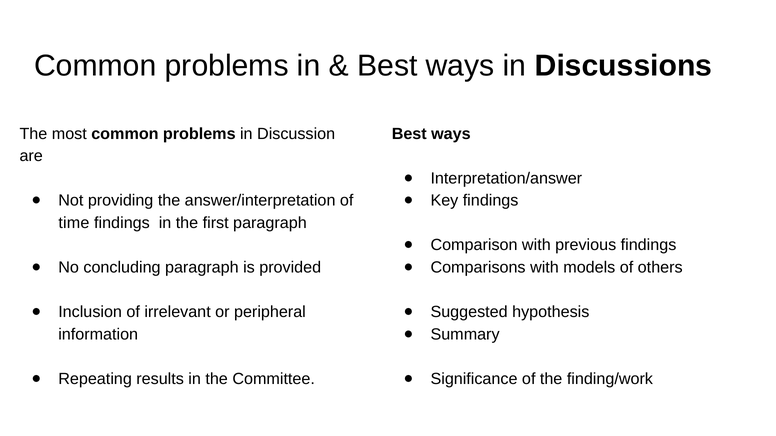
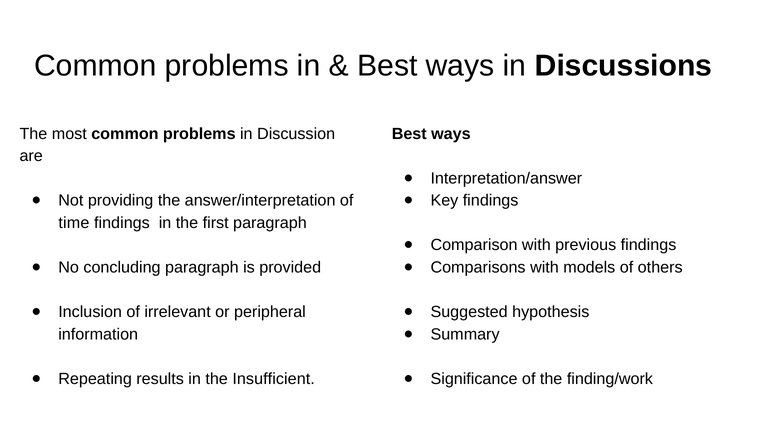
Committee: Committee -> Insufficient (274, 379)
